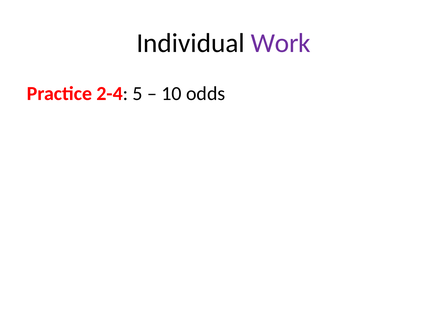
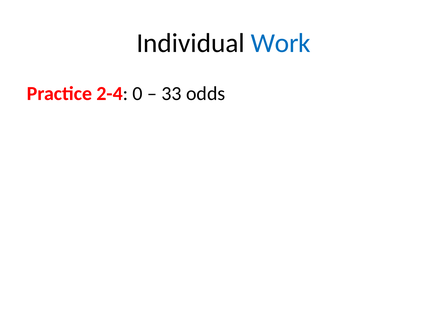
Work colour: purple -> blue (281, 43)
5: 5 -> 0 (138, 94)
10: 10 -> 33 (172, 94)
